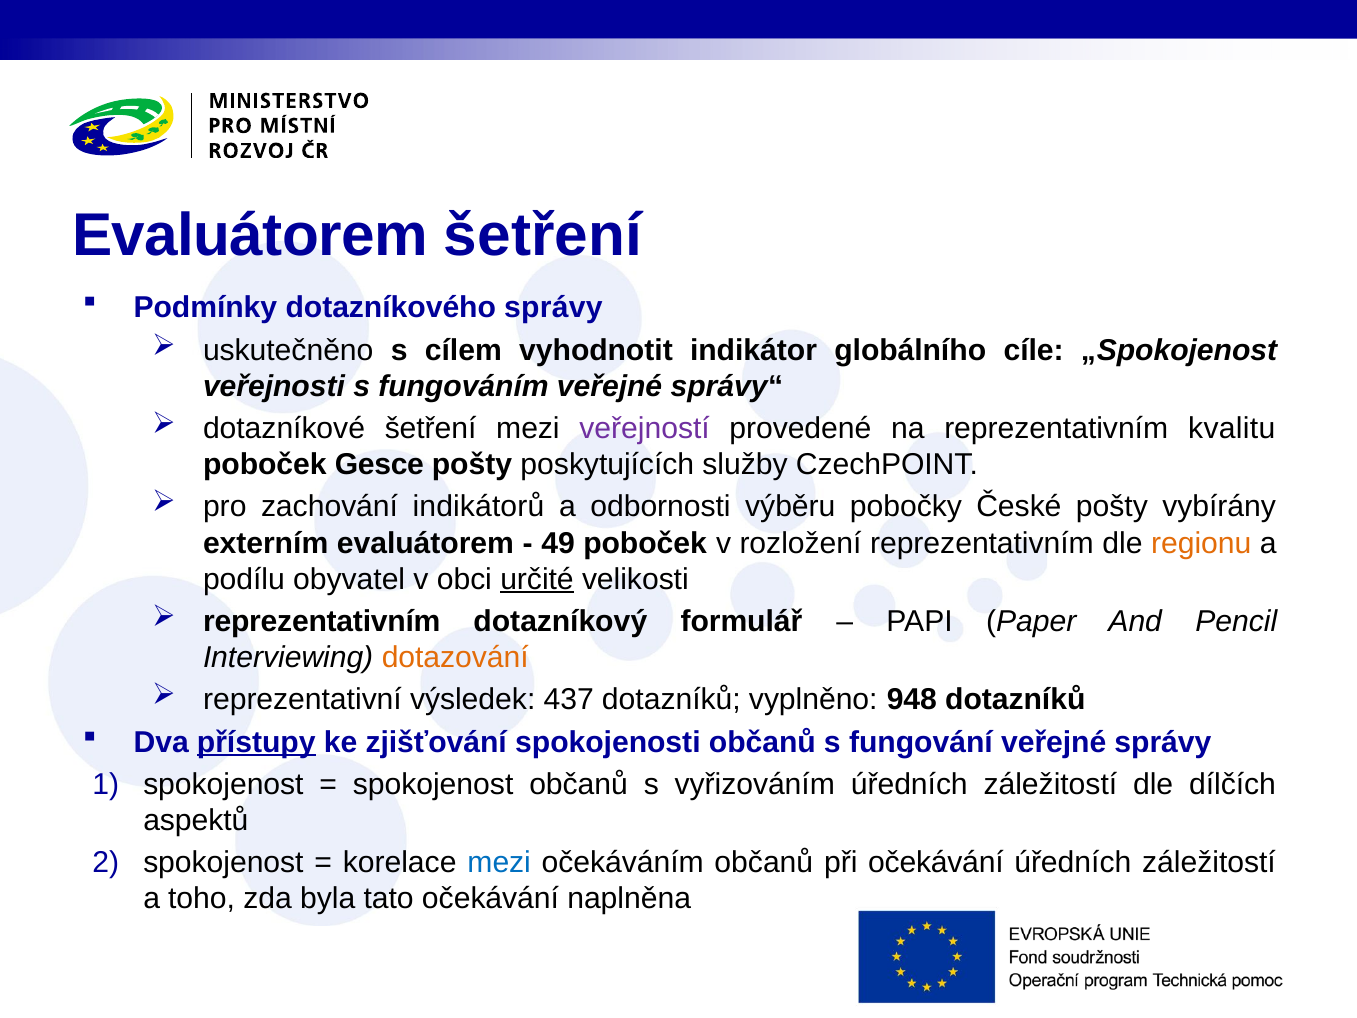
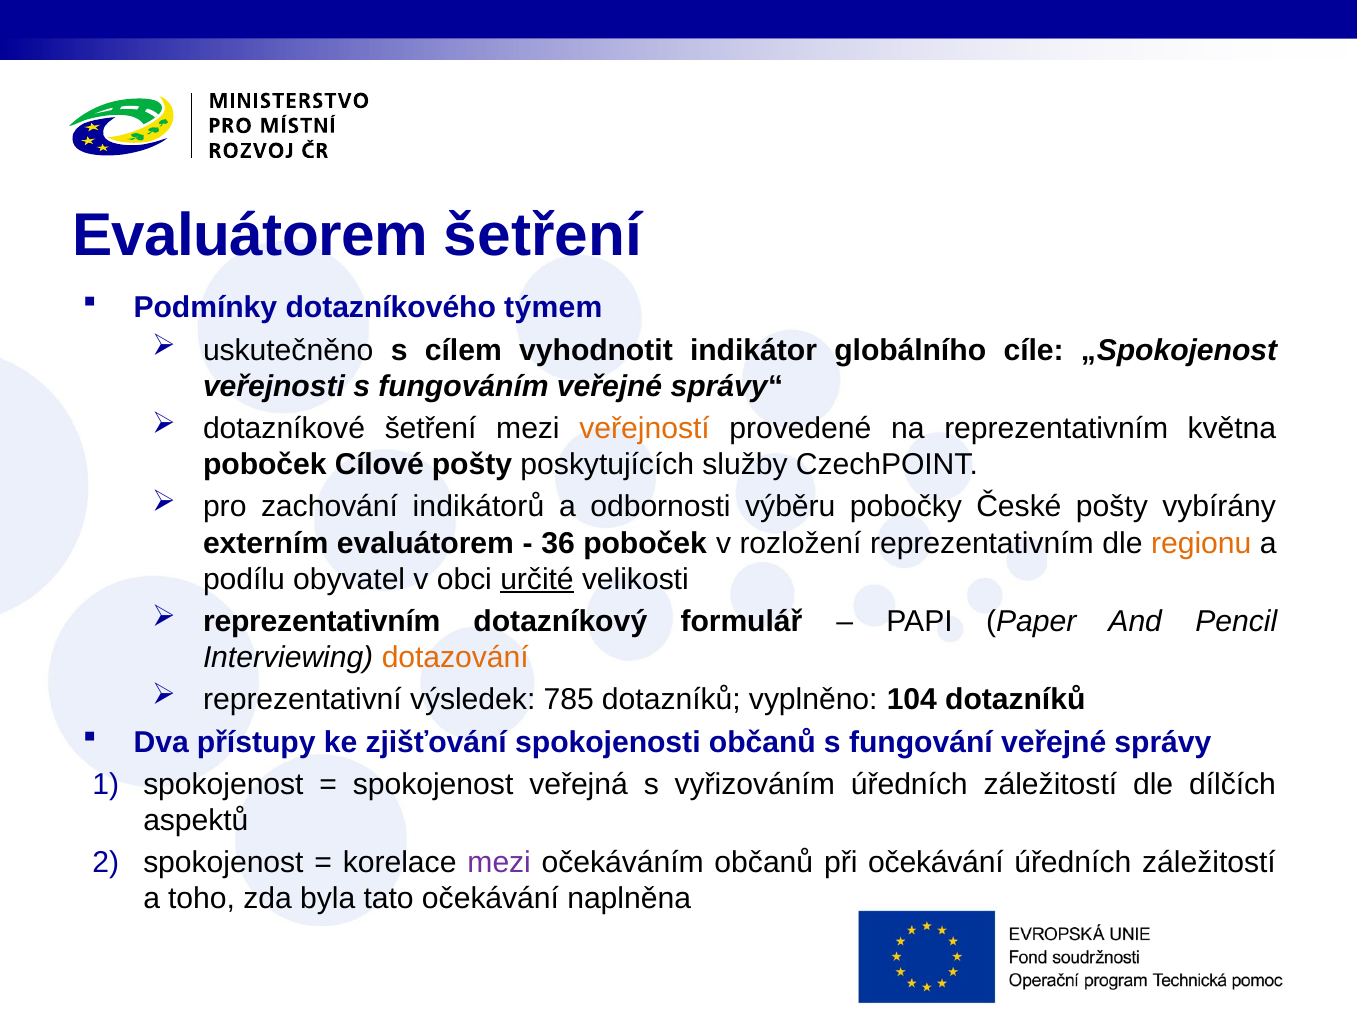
dotazníkového správy: správy -> týmem (553, 308)
veřejností colour: purple -> orange (645, 428)
kvalitu: kvalitu -> května (1232, 428)
Gesce: Gesce -> Cílové (379, 465)
49: 49 -> 36 (558, 543)
437: 437 -> 785 (569, 700)
948: 948 -> 104 (912, 700)
přístupy underline: present -> none (256, 742)
spokojenost občanů: občanů -> veřejná (579, 784)
mezi colour: blue -> purple (499, 863)
